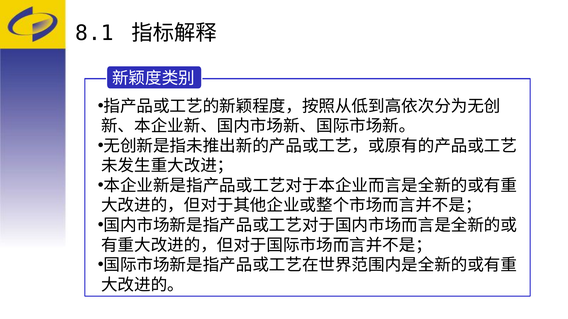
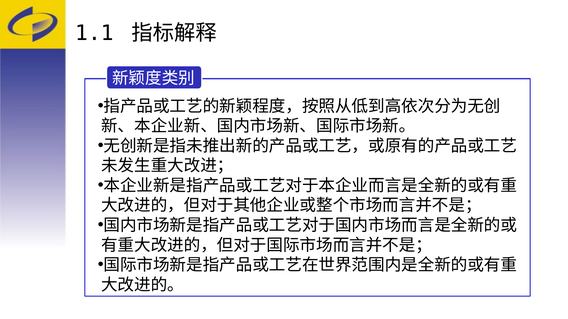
8.1: 8.1 -> 1.1 (95, 33)
